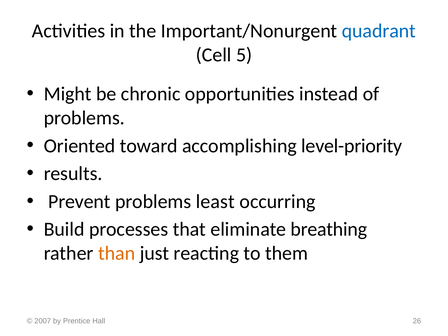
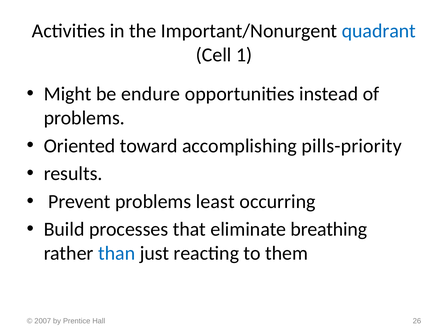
5: 5 -> 1 (244, 55)
chronic: chronic -> endure (151, 94)
level-priority: level-priority -> pills-priority (352, 146)
than colour: orange -> blue (117, 253)
